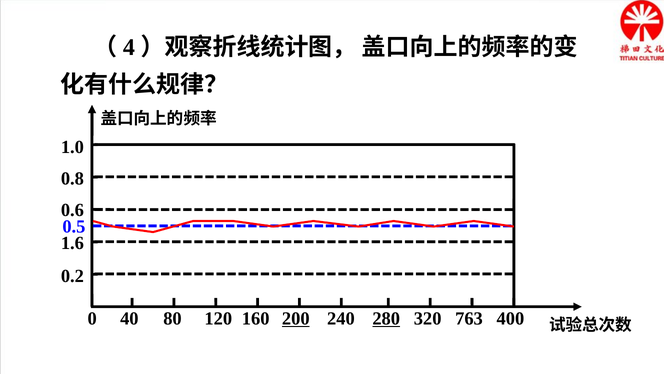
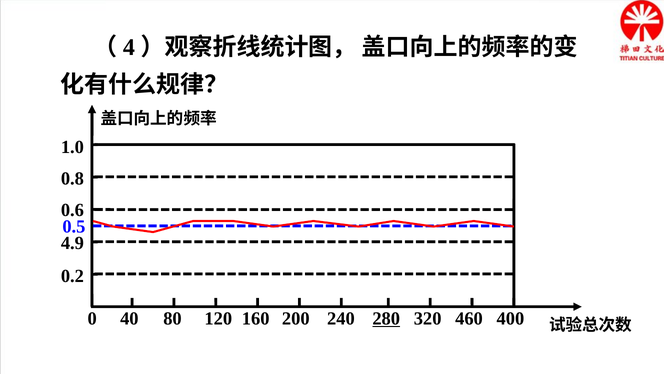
1.6: 1.6 -> 4.9 (72, 243)
200 underline: present -> none (296, 318)
763: 763 -> 460 (469, 318)
